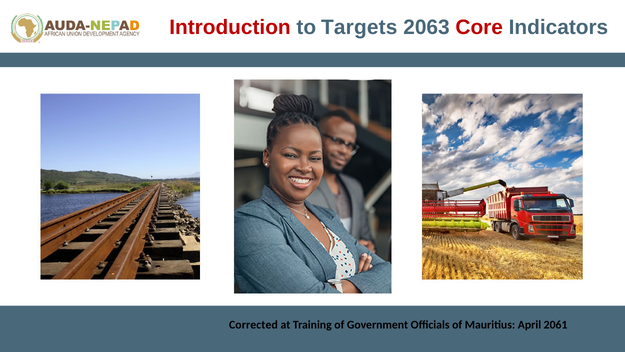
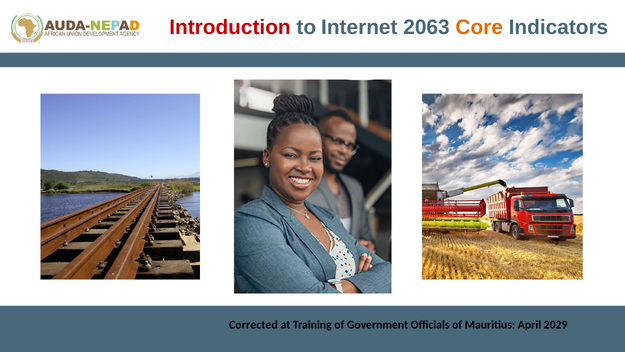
Targets: Targets -> Internet (359, 27)
Core colour: red -> orange (479, 27)
2061: 2061 -> 2029 (556, 324)
